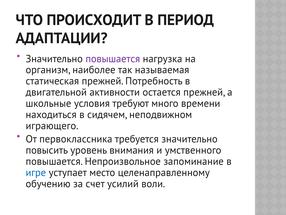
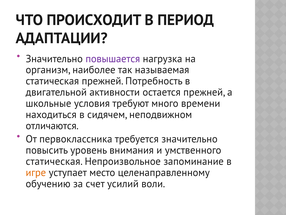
играющего: играющего -> отличаются (52, 126)
повышается: повышается -> статическая (54, 161)
игре colour: blue -> orange (36, 172)
